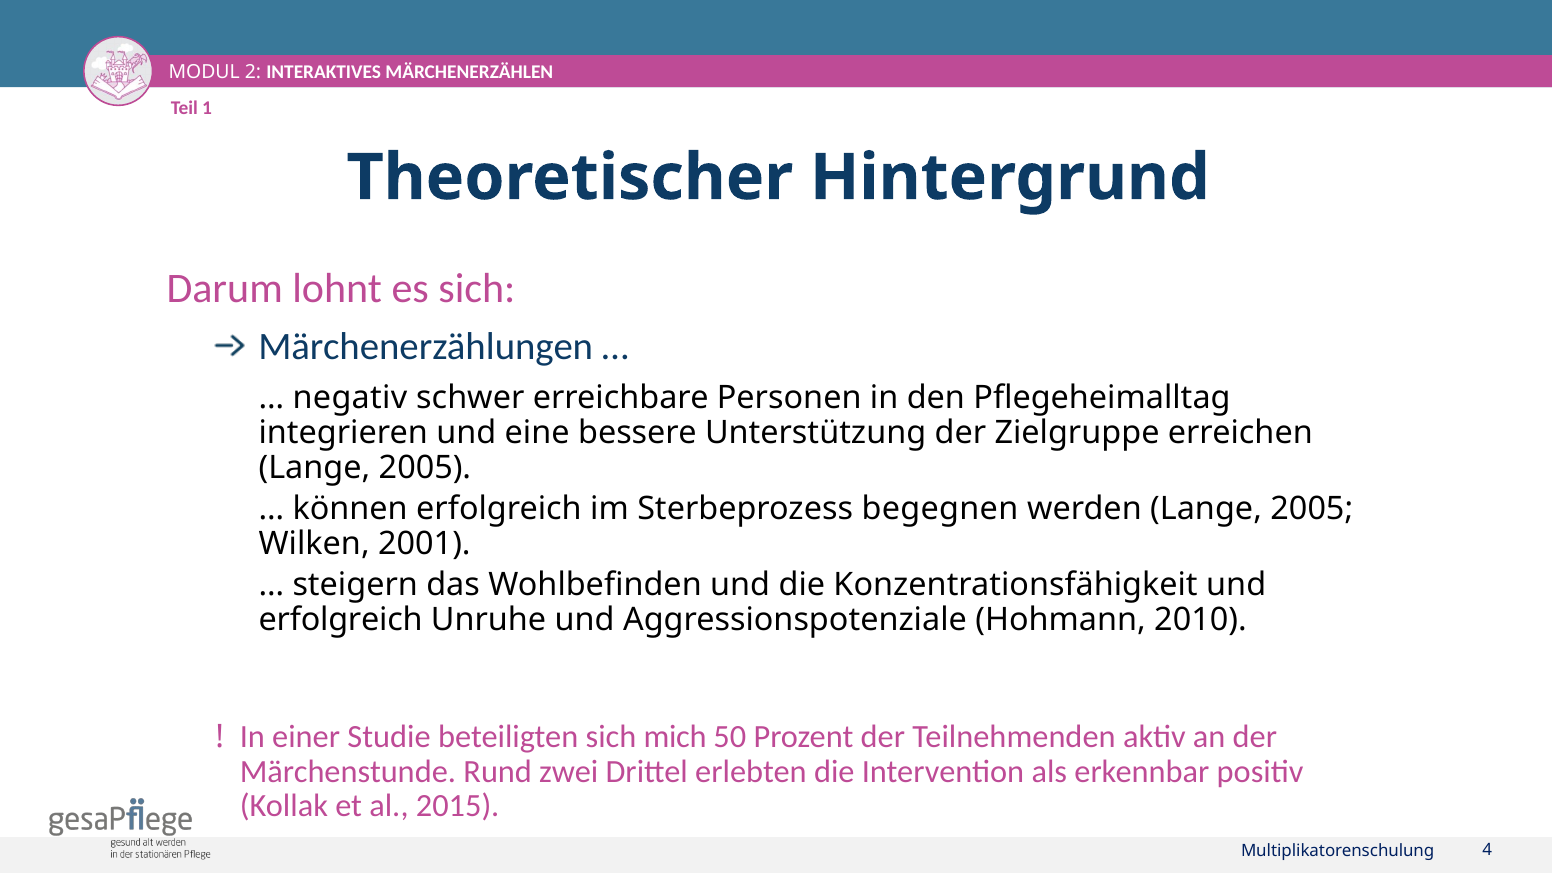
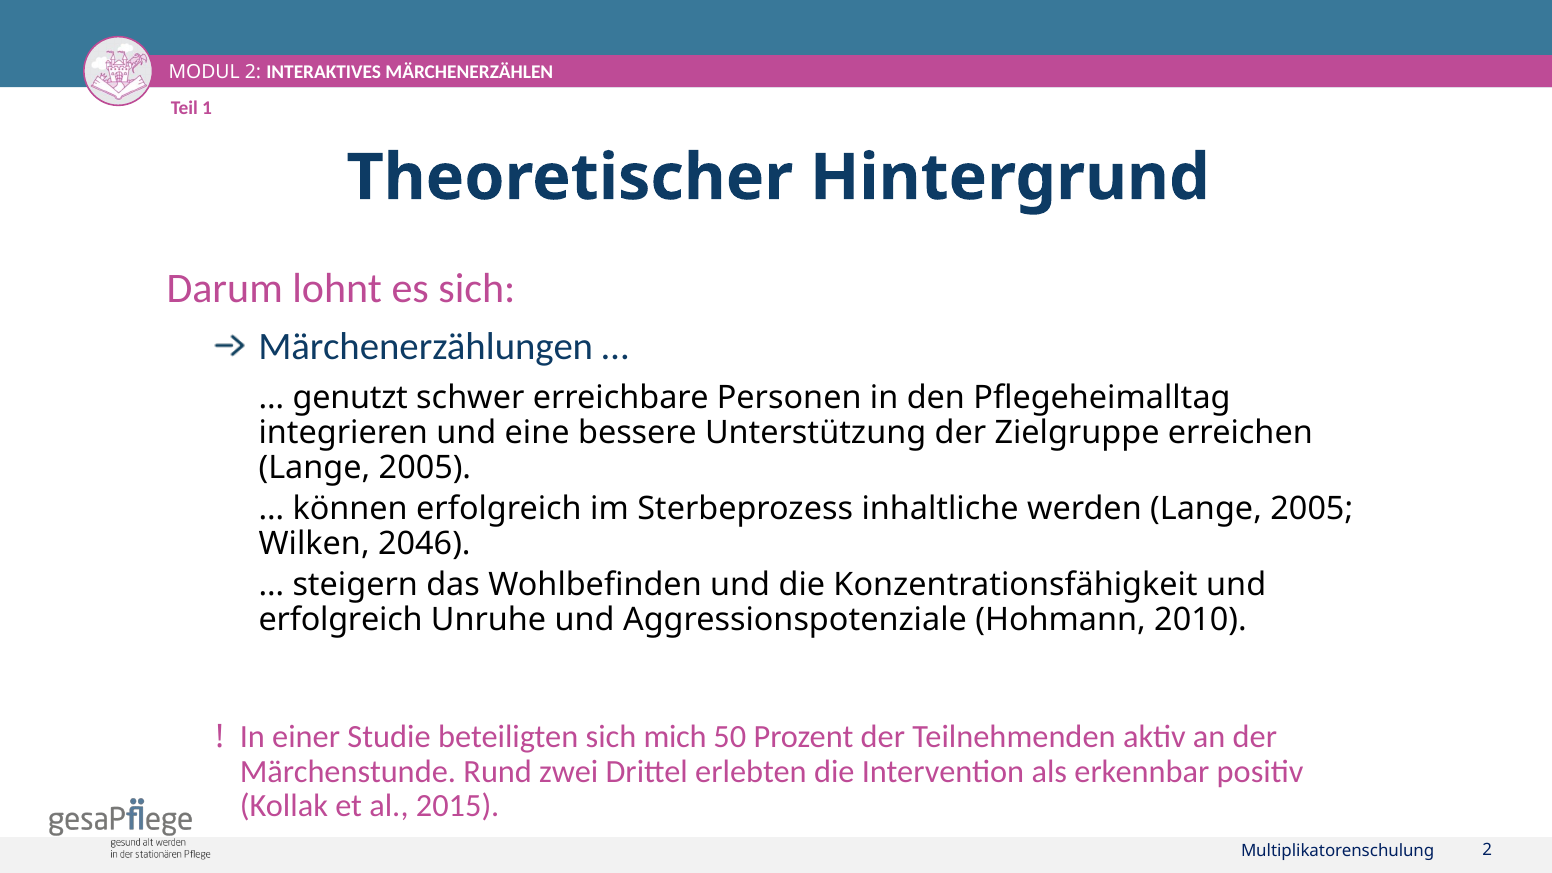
negativ: negativ -> genutzt (350, 398)
begegnen: begegnen -> inhaltliche (940, 509)
2001: 2001 -> 2046 (424, 543)
Multiplikatorenschulung 4: 4 -> 2 (1487, 850)
